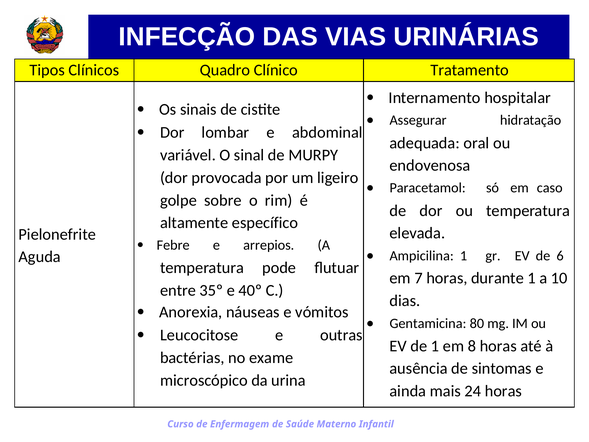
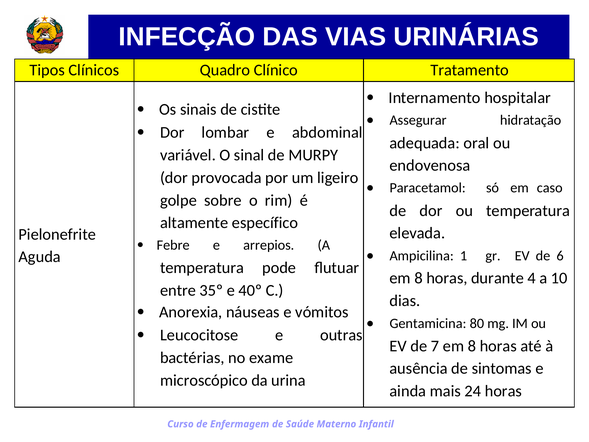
7: 7 -> 8 (419, 278)
durante 1: 1 -> 4 (532, 278)
de 1: 1 -> 7 (435, 346)
